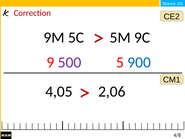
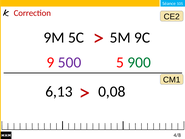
900 colour: blue -> green (139, 62)
4,05: 4,05 -> 6,13 (59, 91)
2,06: 2,06 -> 0,08 (112, 91)
